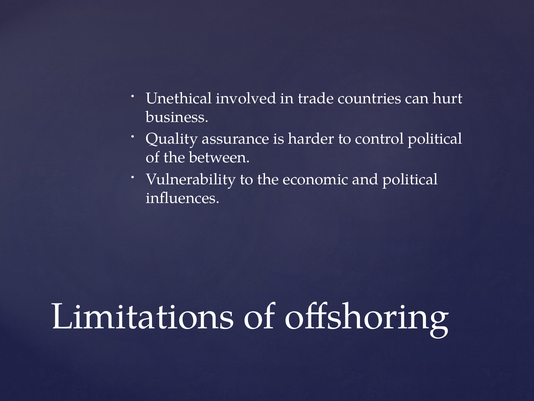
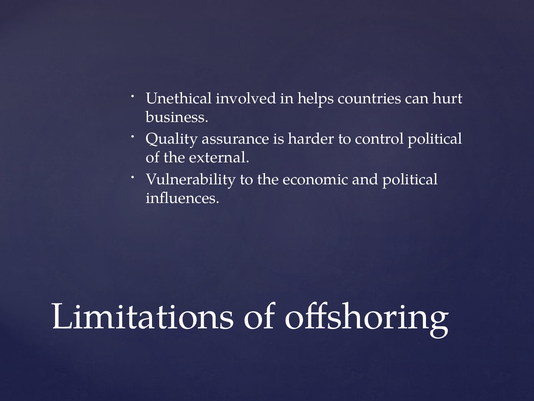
trade: trade -> helps (316, 98)
between: between -> external (219, 157)
